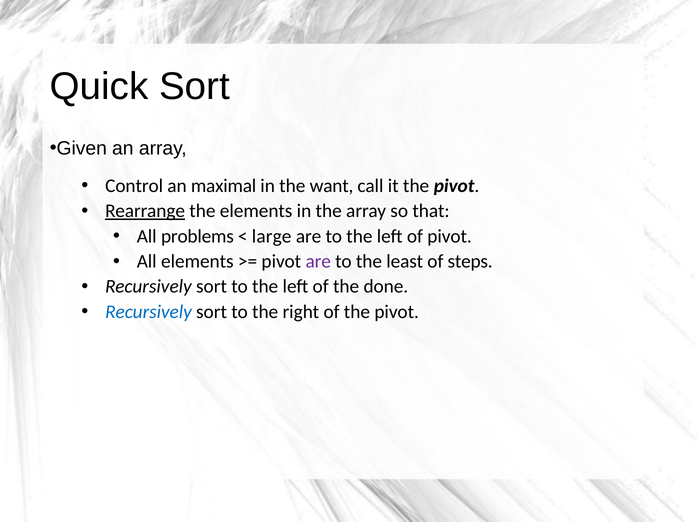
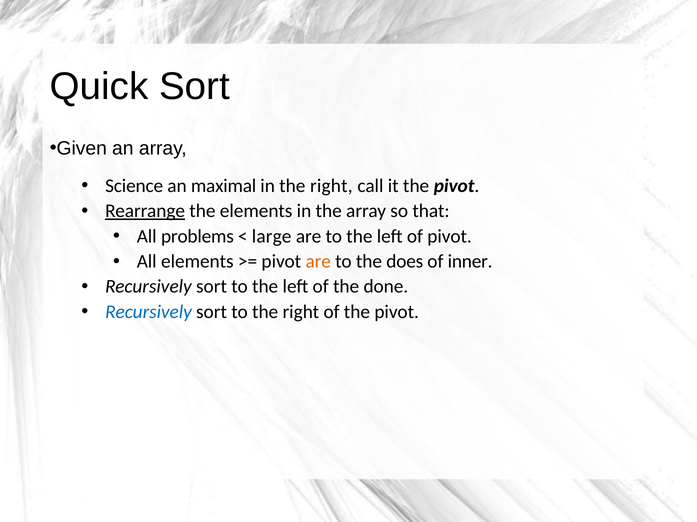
Control: Control -> Science (134, 186)
in the want: want -> right (331, 186)
are colour: purple -> orange (318, 262)
least: least -> does (405, 262)
steps: steps -> inner (470, 262)
